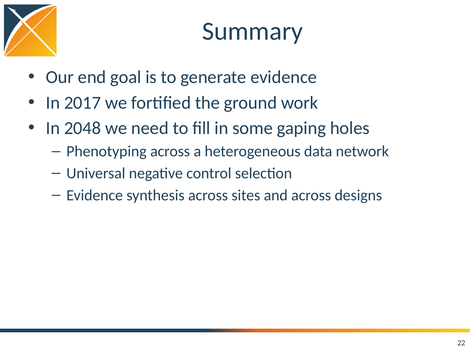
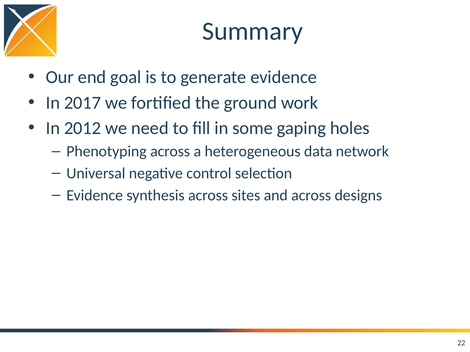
2048: 2048 -> 2012 (83, 128)
